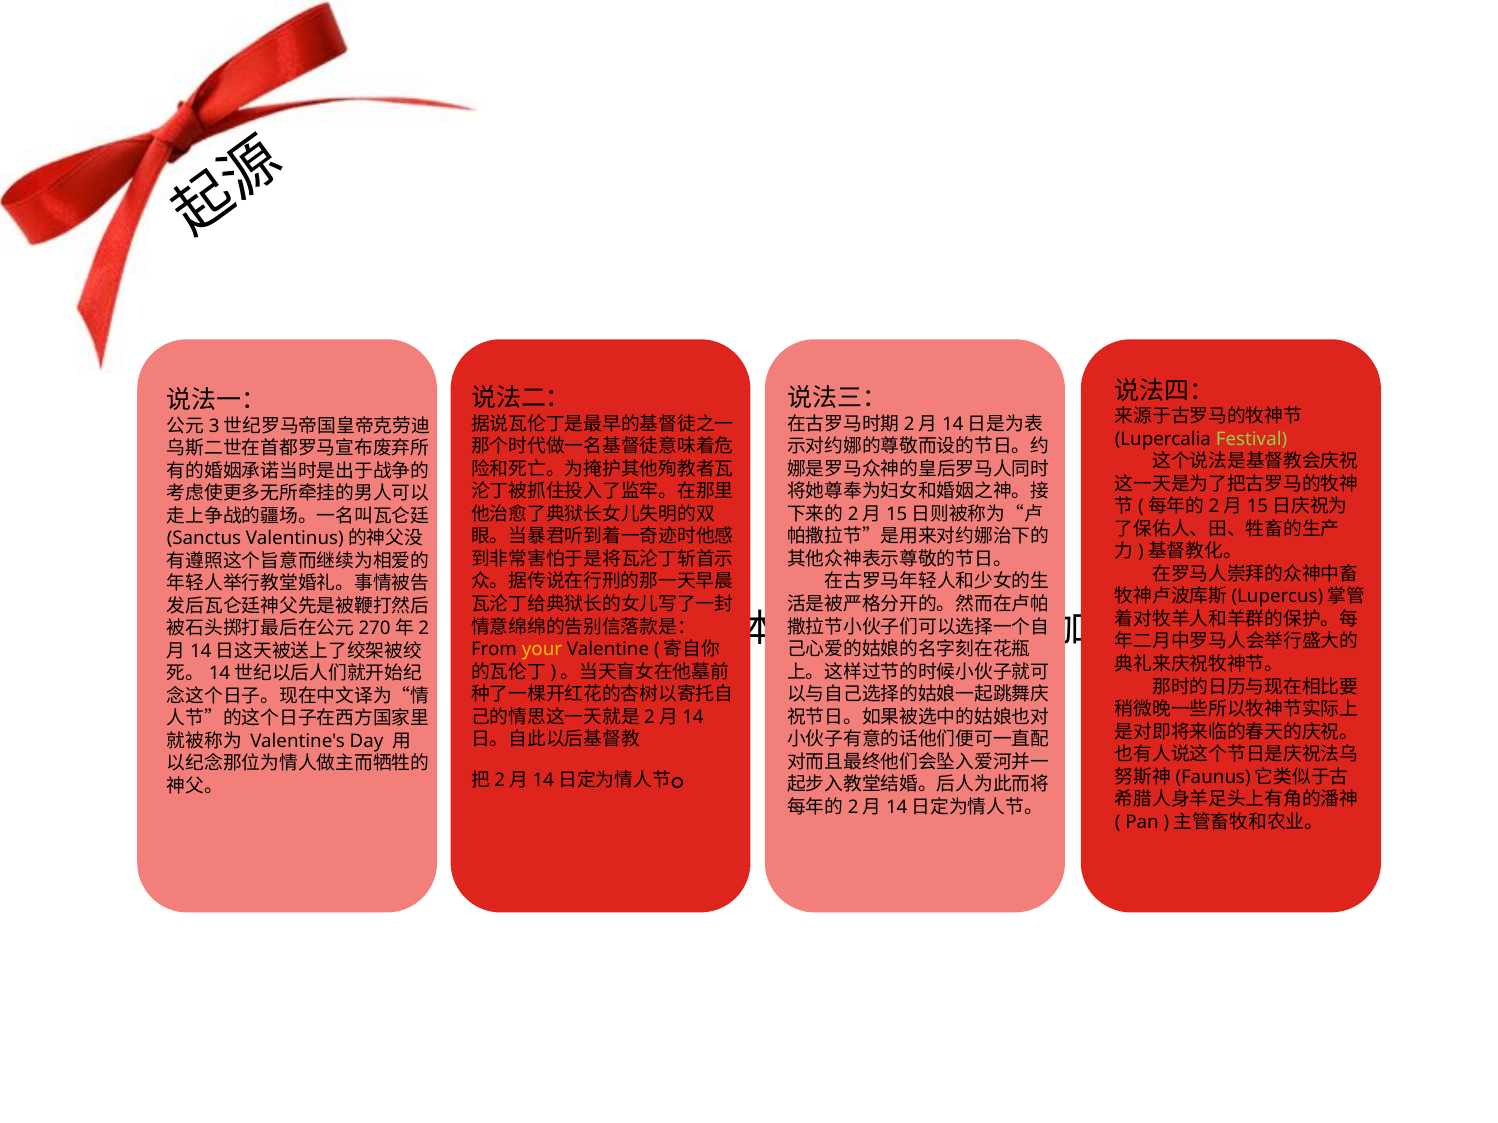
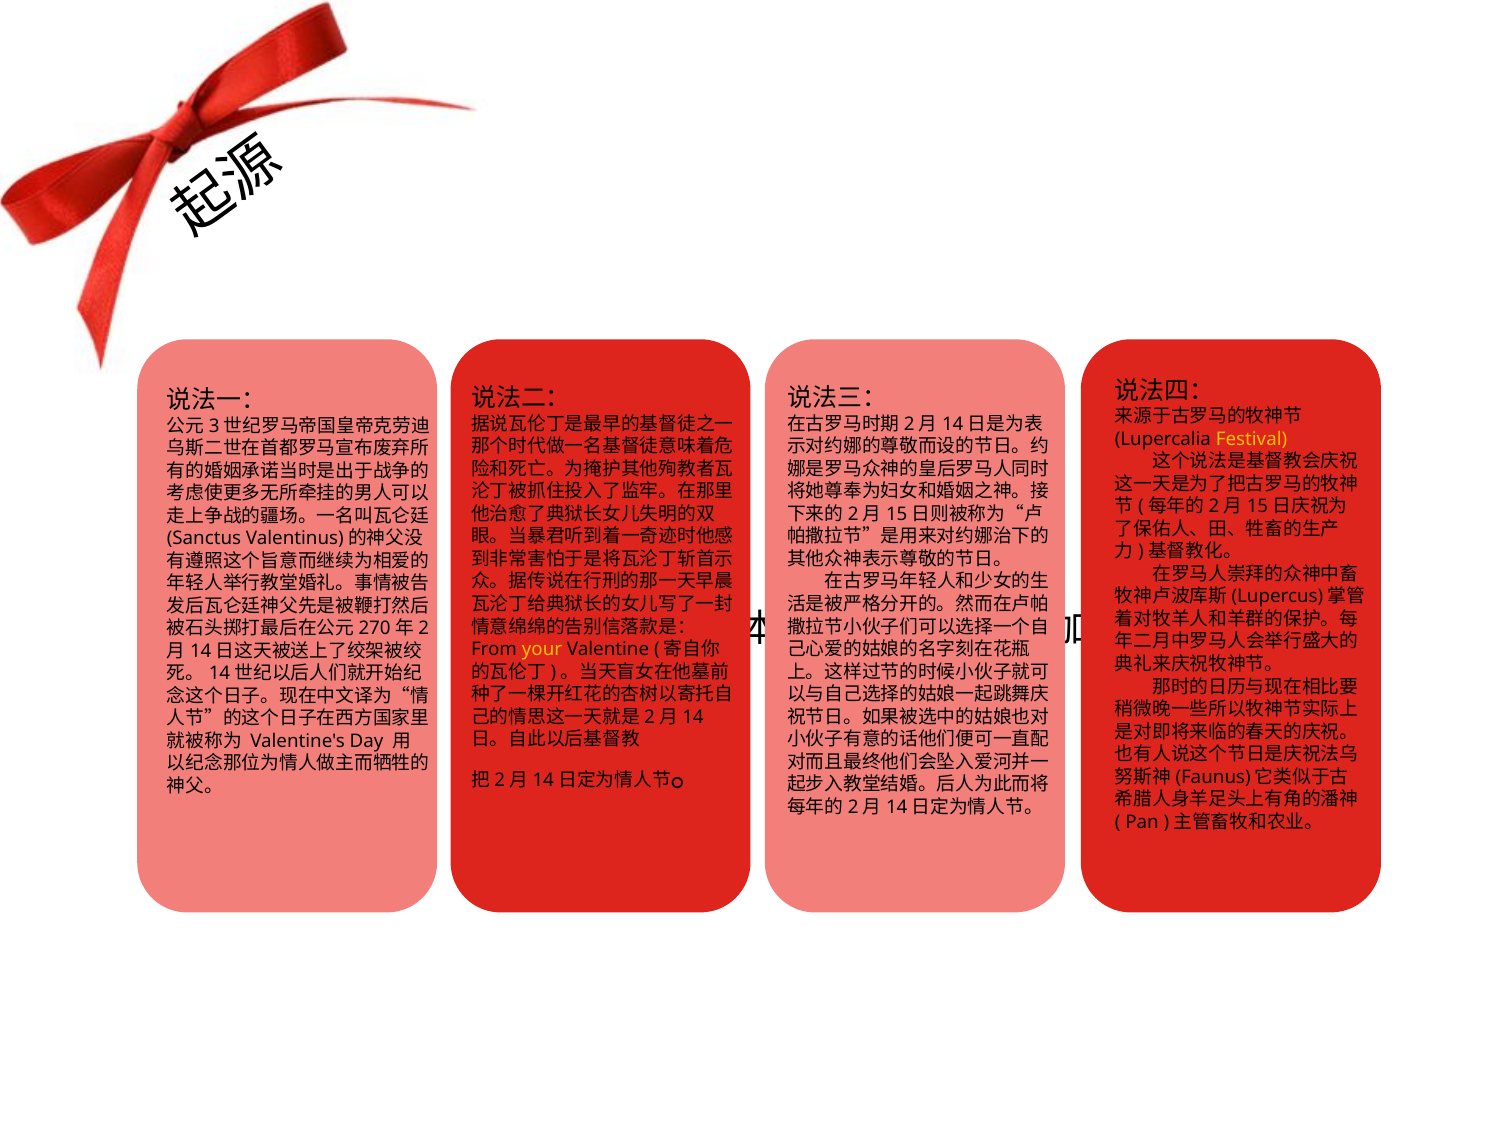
Festival colour: light green -> yellow (1252, 439)
